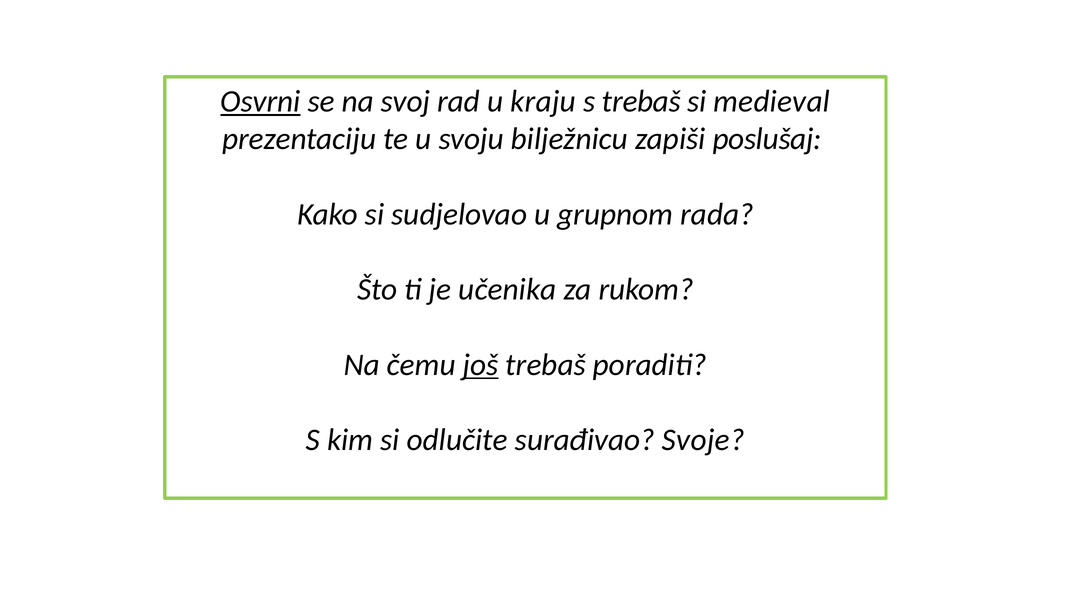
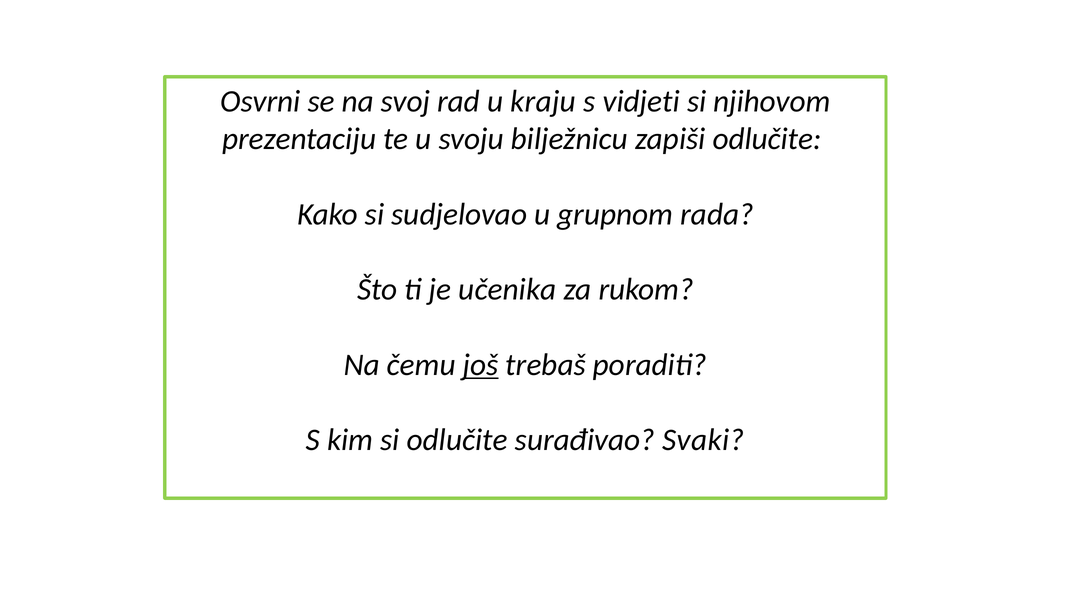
Osvrni underline: present -> none (260, 102)
s trebaš: trebaš -> vidjeti (641, 102)
medieval: medieval -> njihovom (772, 102)
zapiši poslušaj: poslušaj -> odlučite (767, 139)
Svoje: Svoje -> Svaki (703, 440)
